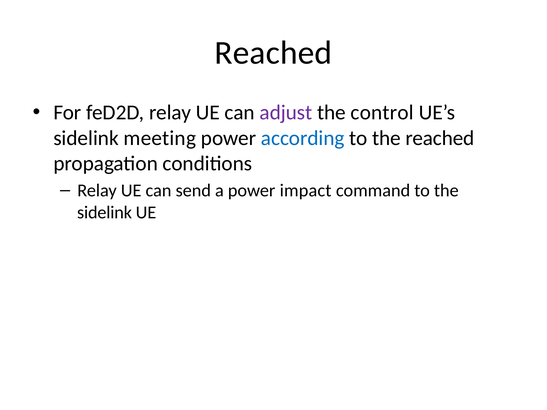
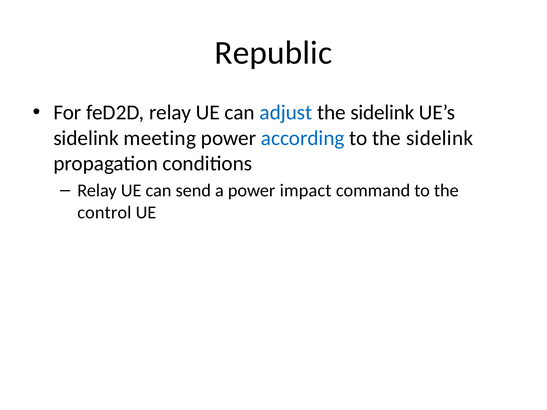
Reached: Reached -> Republic (273, 53)
adjust colour: purple -> blue (286, 113)
control: control -> sidelink (382, 113)
to the reached: reached -> sidelink (440, 138)
sidelink: sidelink -> control (104, 213)
